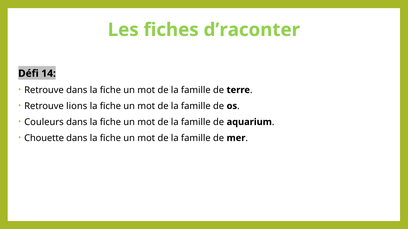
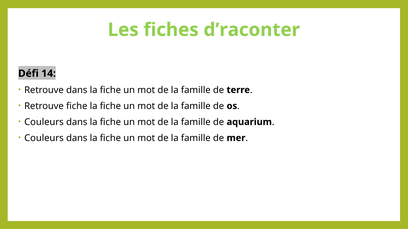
Retrouve lions: lions -> fiche (77, 106)
Chouette: Chouette -> Couleurs (44, 138)
